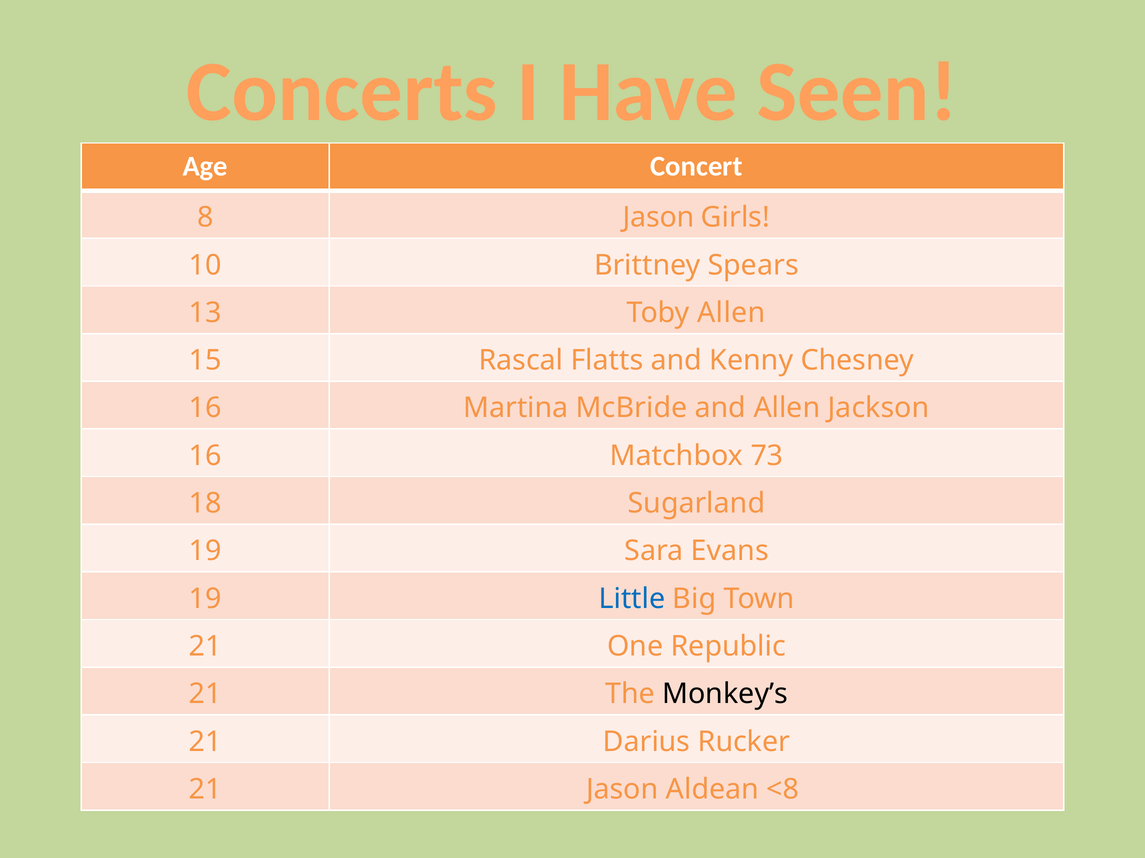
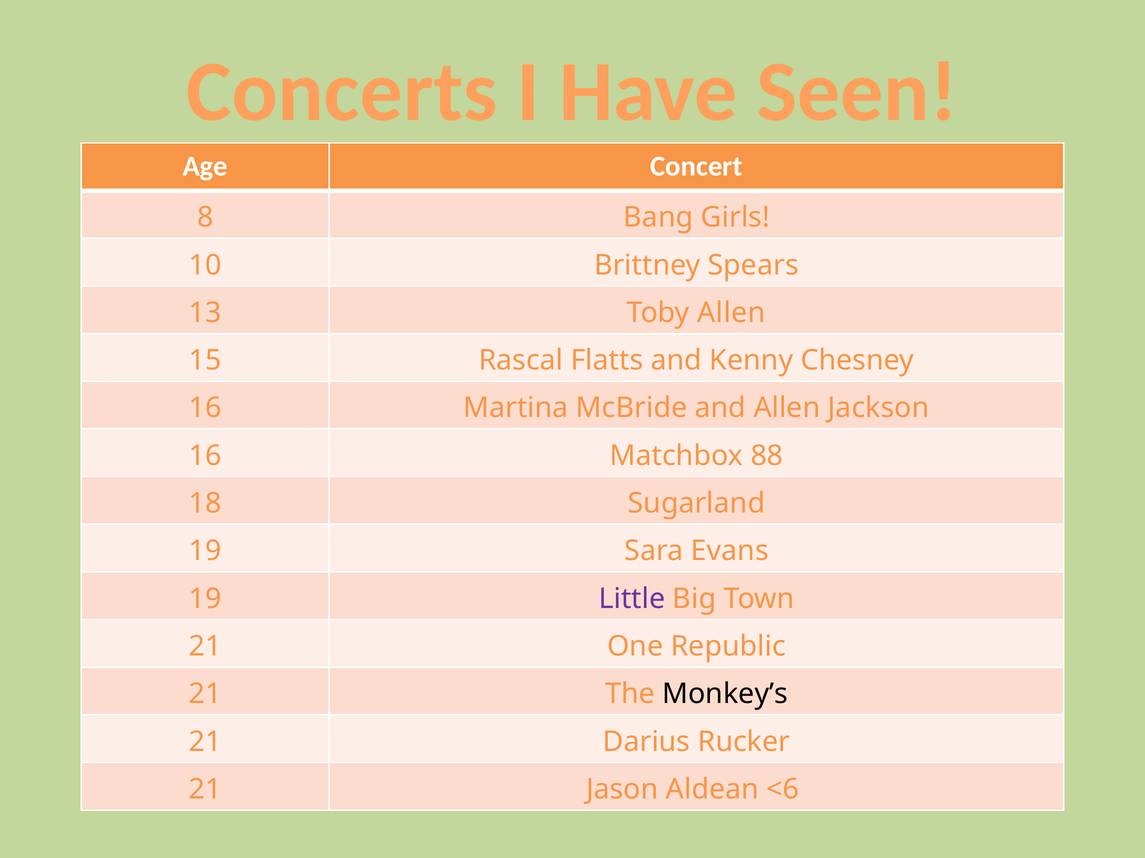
8 Jason: Jason -> Bang (658, 218)
73: 73 -> 88 (767, 456)
Little colour: blue -> purple (632, 599)
<8: <8 -> <6 (783, 790)
